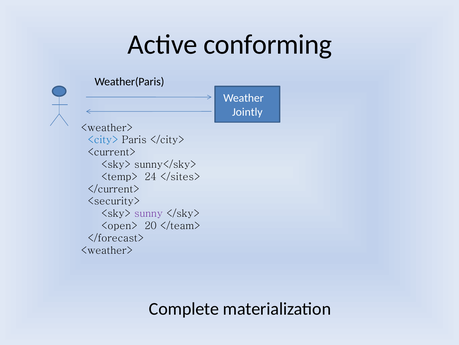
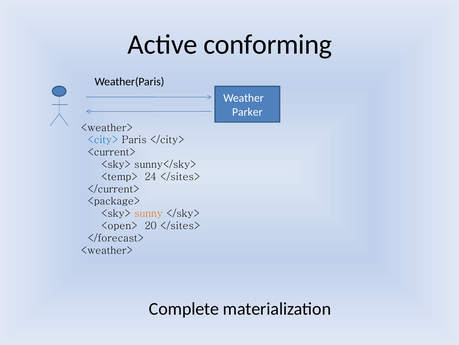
Jointly: Jointly -> Parker (247, 112)
<security>: <security> -> <package> (114, 201)
sunny colour: purple -> orange (149, 213)
20 </team>: </team> -> </sites> (180, 225)
